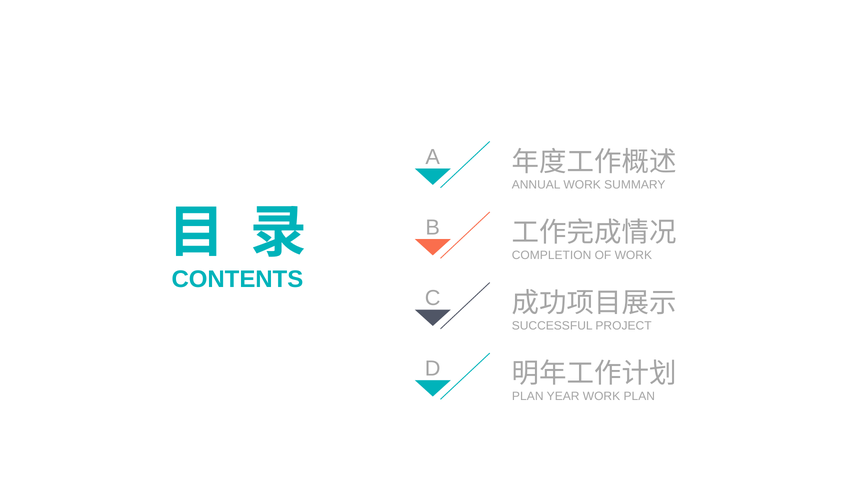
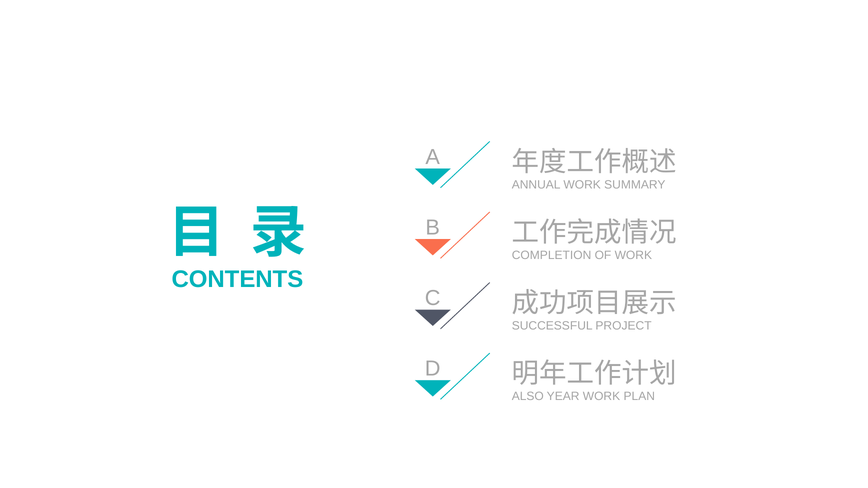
PLAN: PLAN -> ALSO (528, 397)
